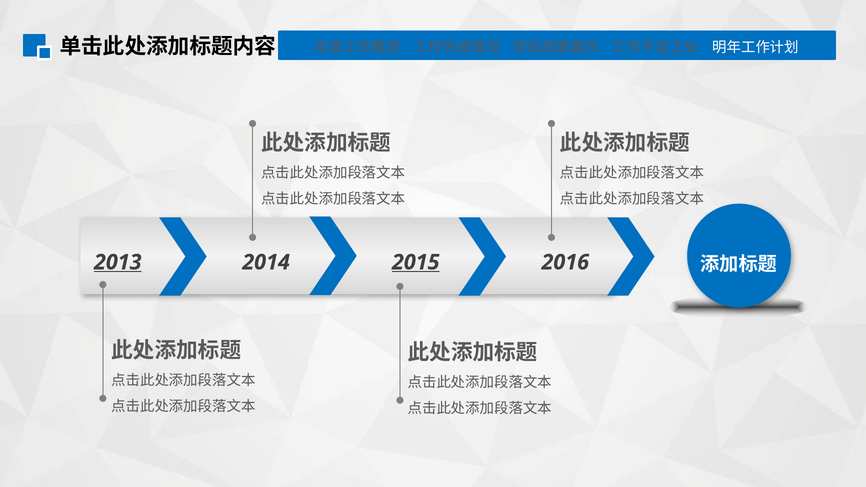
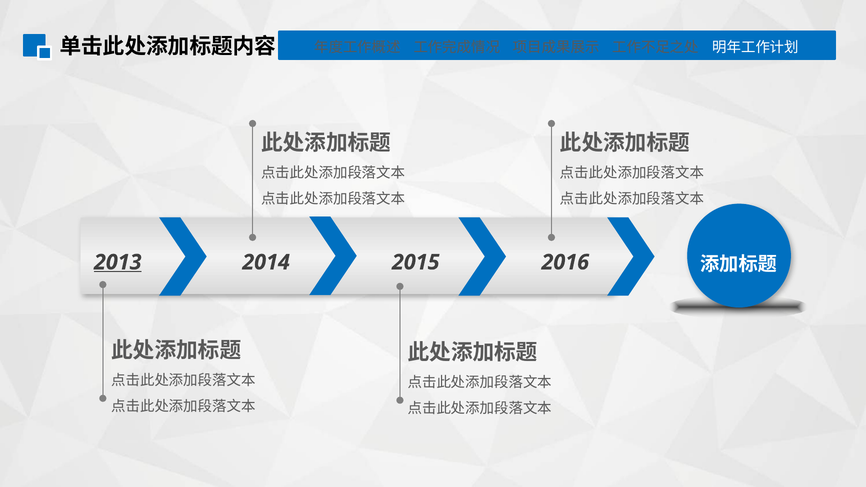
2015 underline: present -> none (416, 262)
